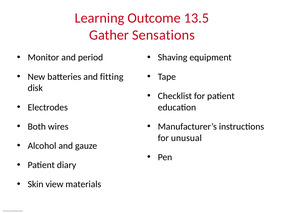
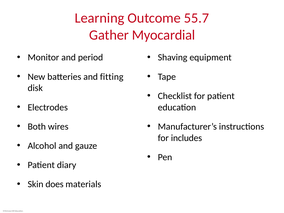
13.5: 13.5 -> 55.7 (197, 18)
Sensations: Sensations -> Myocardial (164, 35)
unusual: unusual -> includes (186, 138)
view: view -> does (55, 184)
